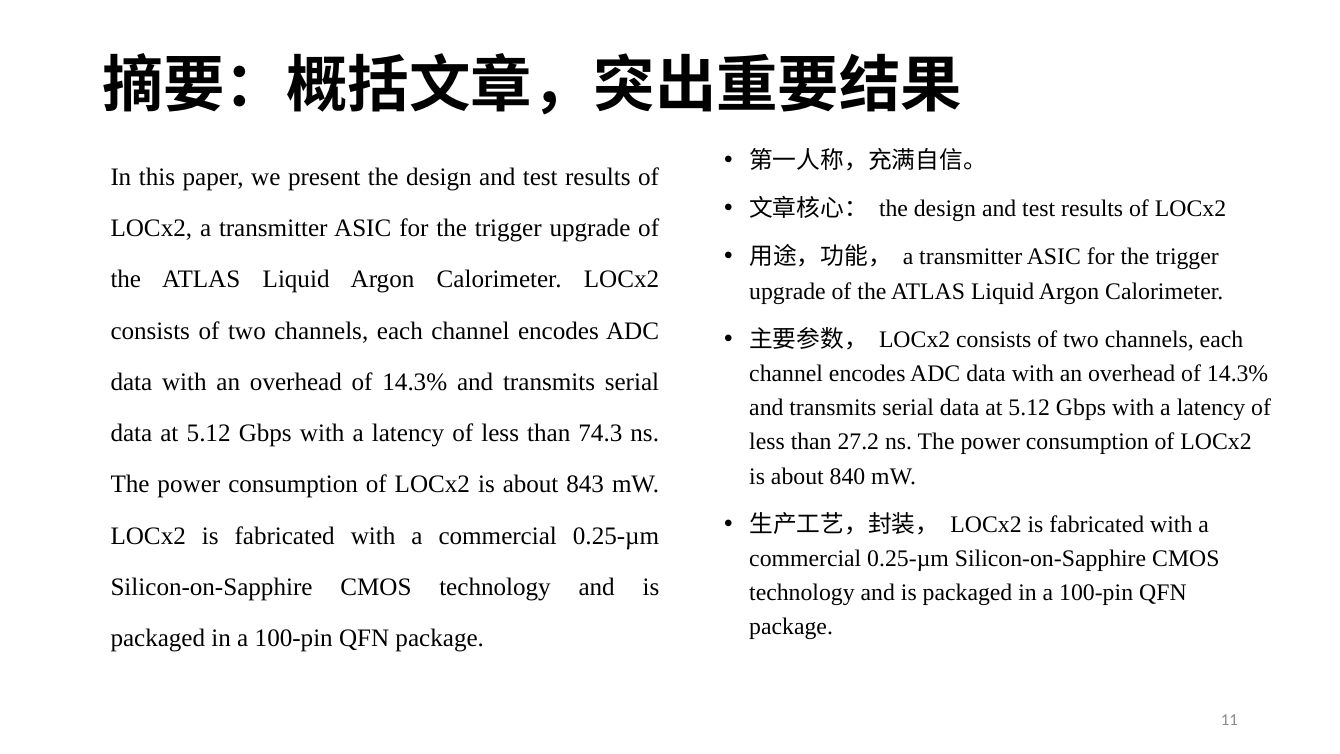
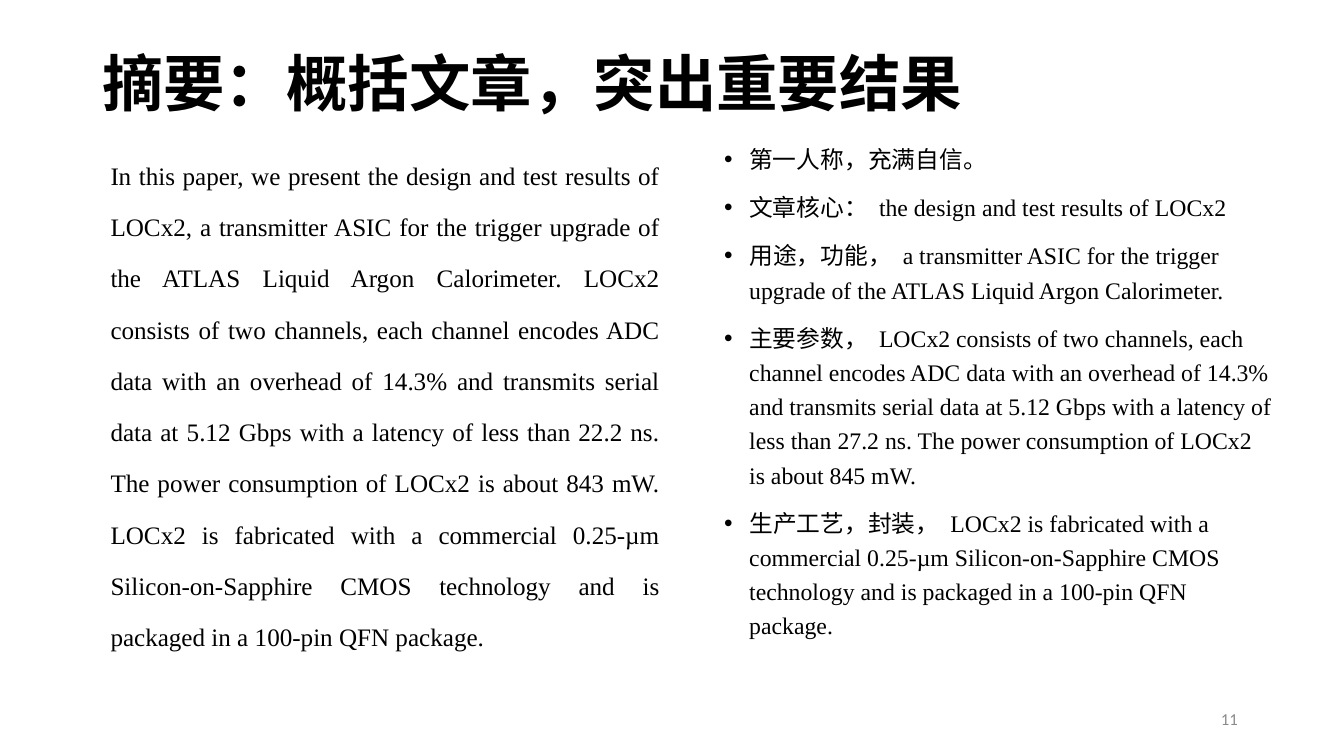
74.3: 74.3 -> 22.2 (600, 433)
840: 840 -> 845 (848, 476)
